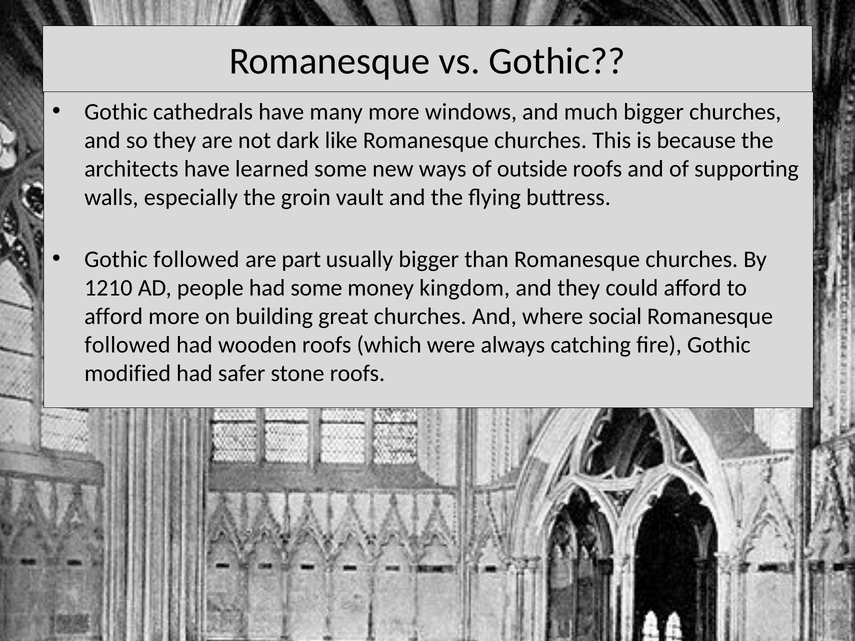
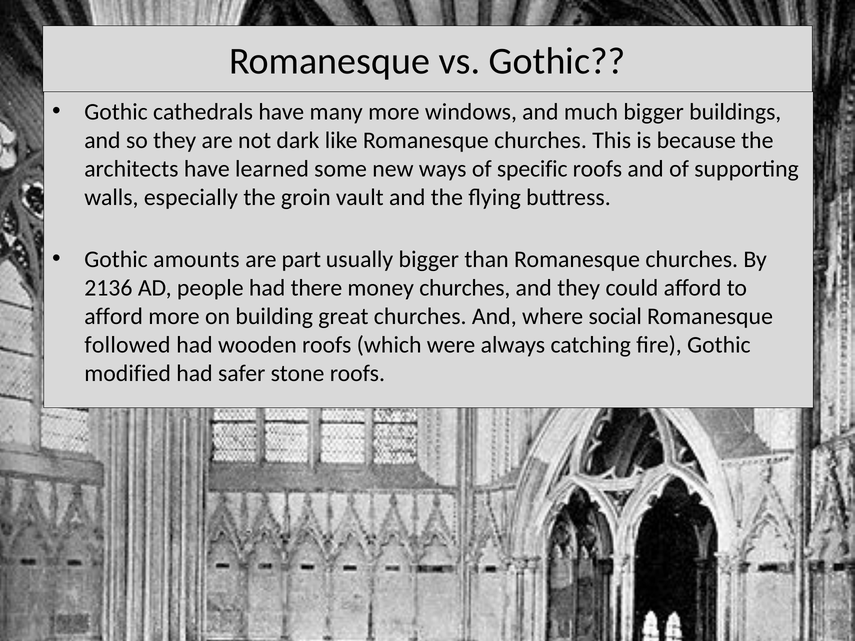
bigger churches: churches -> buildings (735, 112)
outside: outside -> specific (532, 169)
Gothic followed: followed -> amounts (196, 259)
1210: 1210 -> 2136 (108, 288)
had some: some -> there (316, 288)
money kingdom: kingdom -> churches (465, 288)
